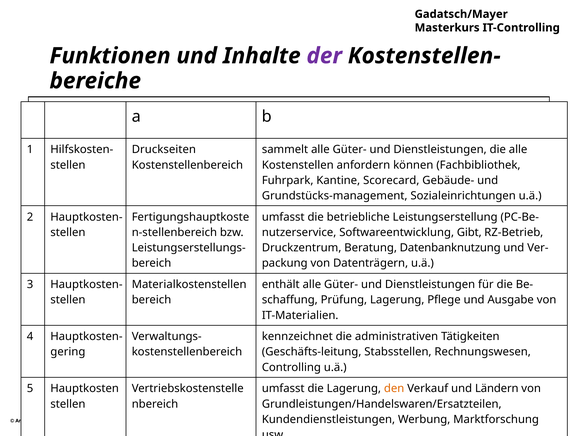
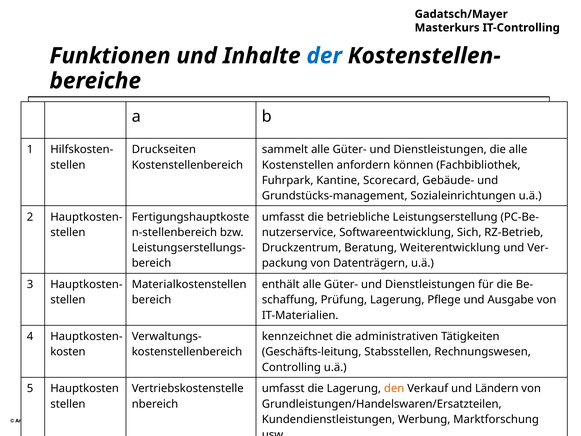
der colour: purple -> blue (324, 56)
Gibt: Gibt -> Sich (469, 232)
Datenbanknutzung: Datenbanknutzung -> Weiterentwicklung (450, 248)
gering: gering -> kosten (68, 352)
